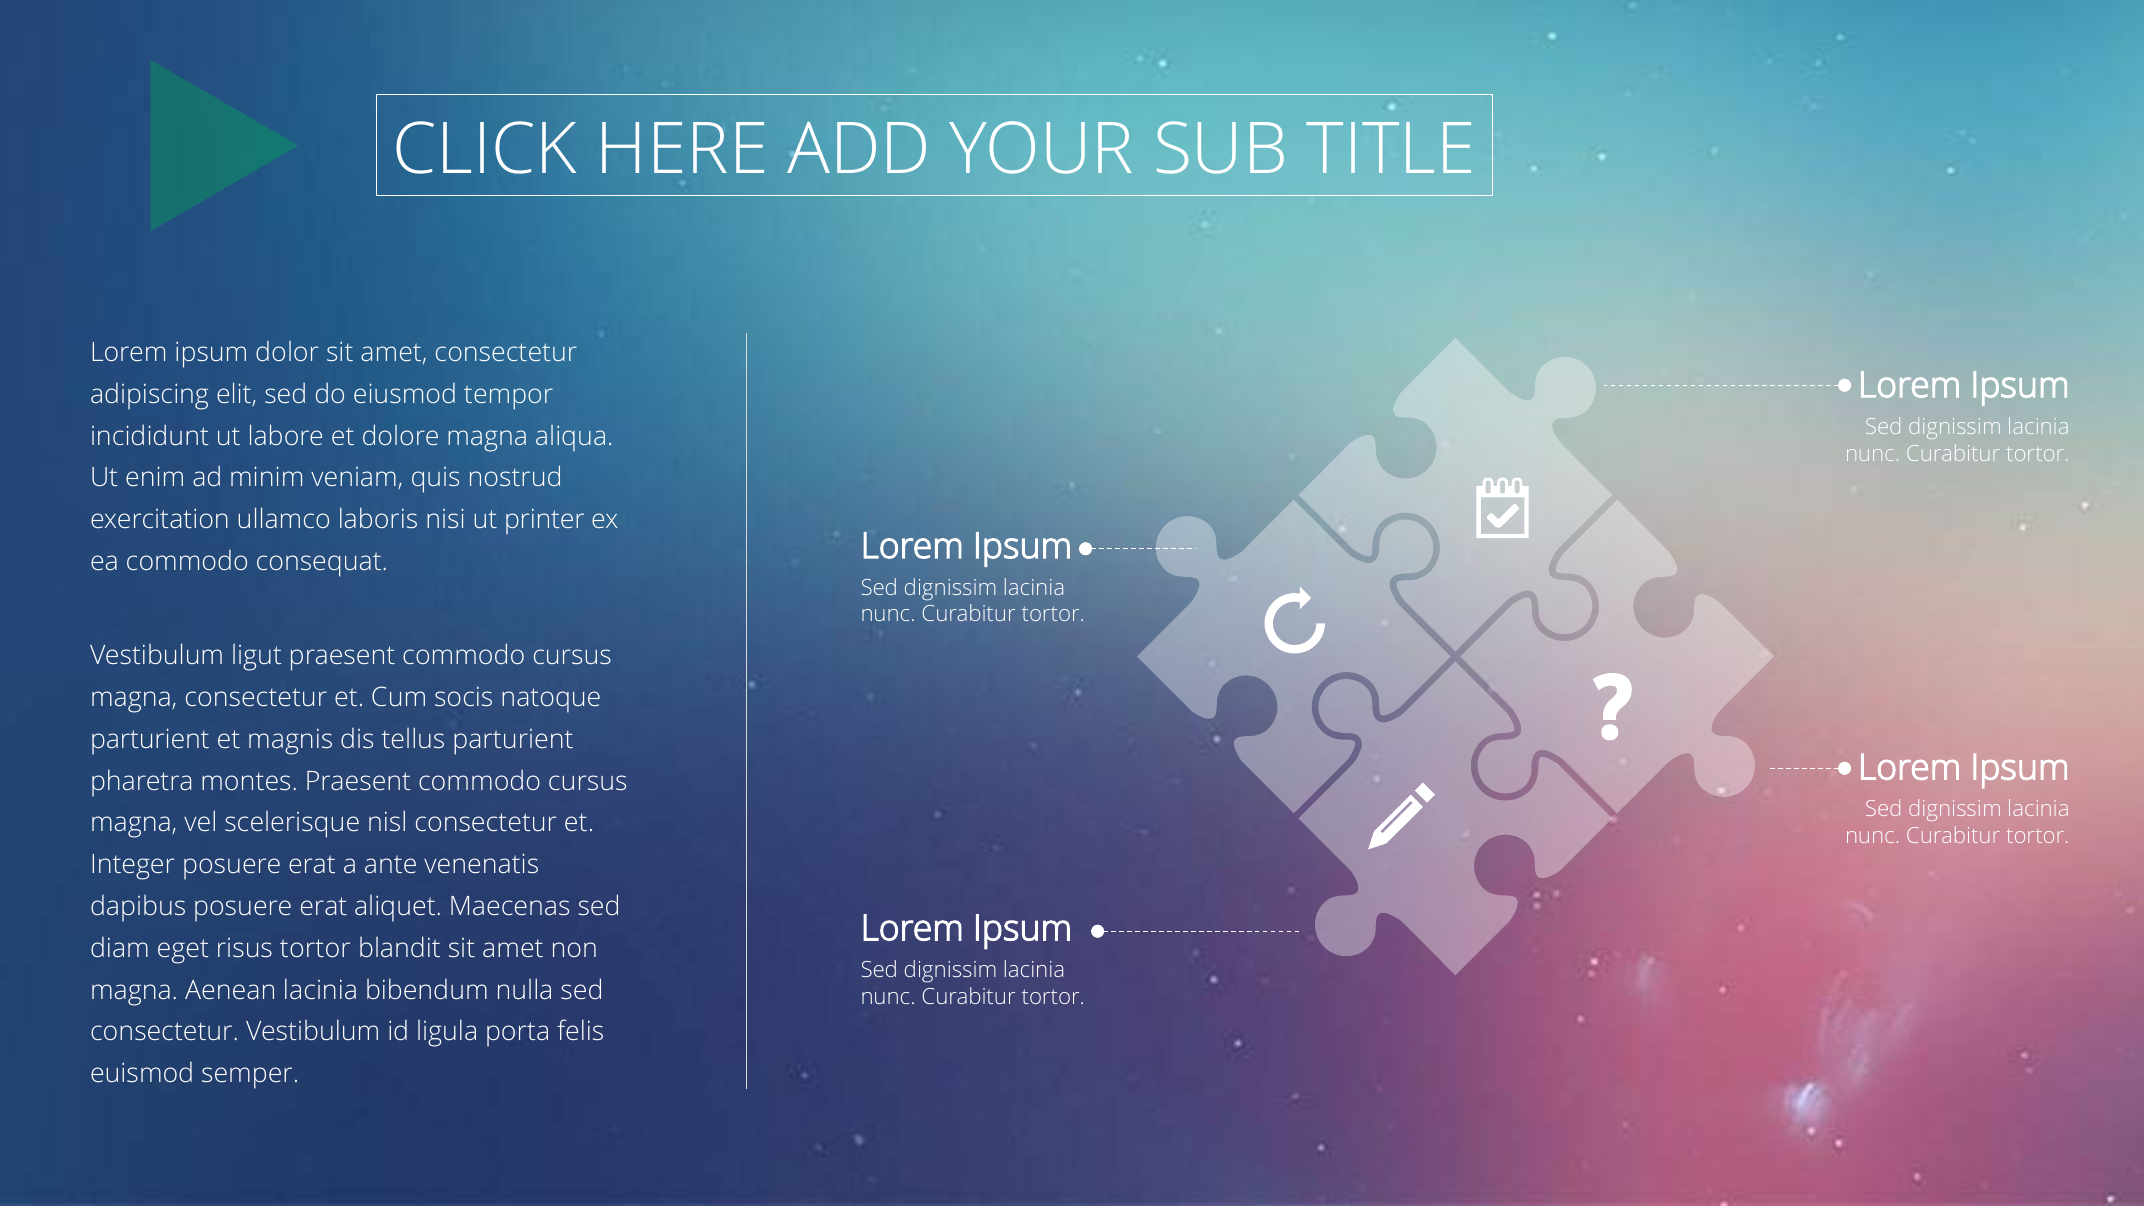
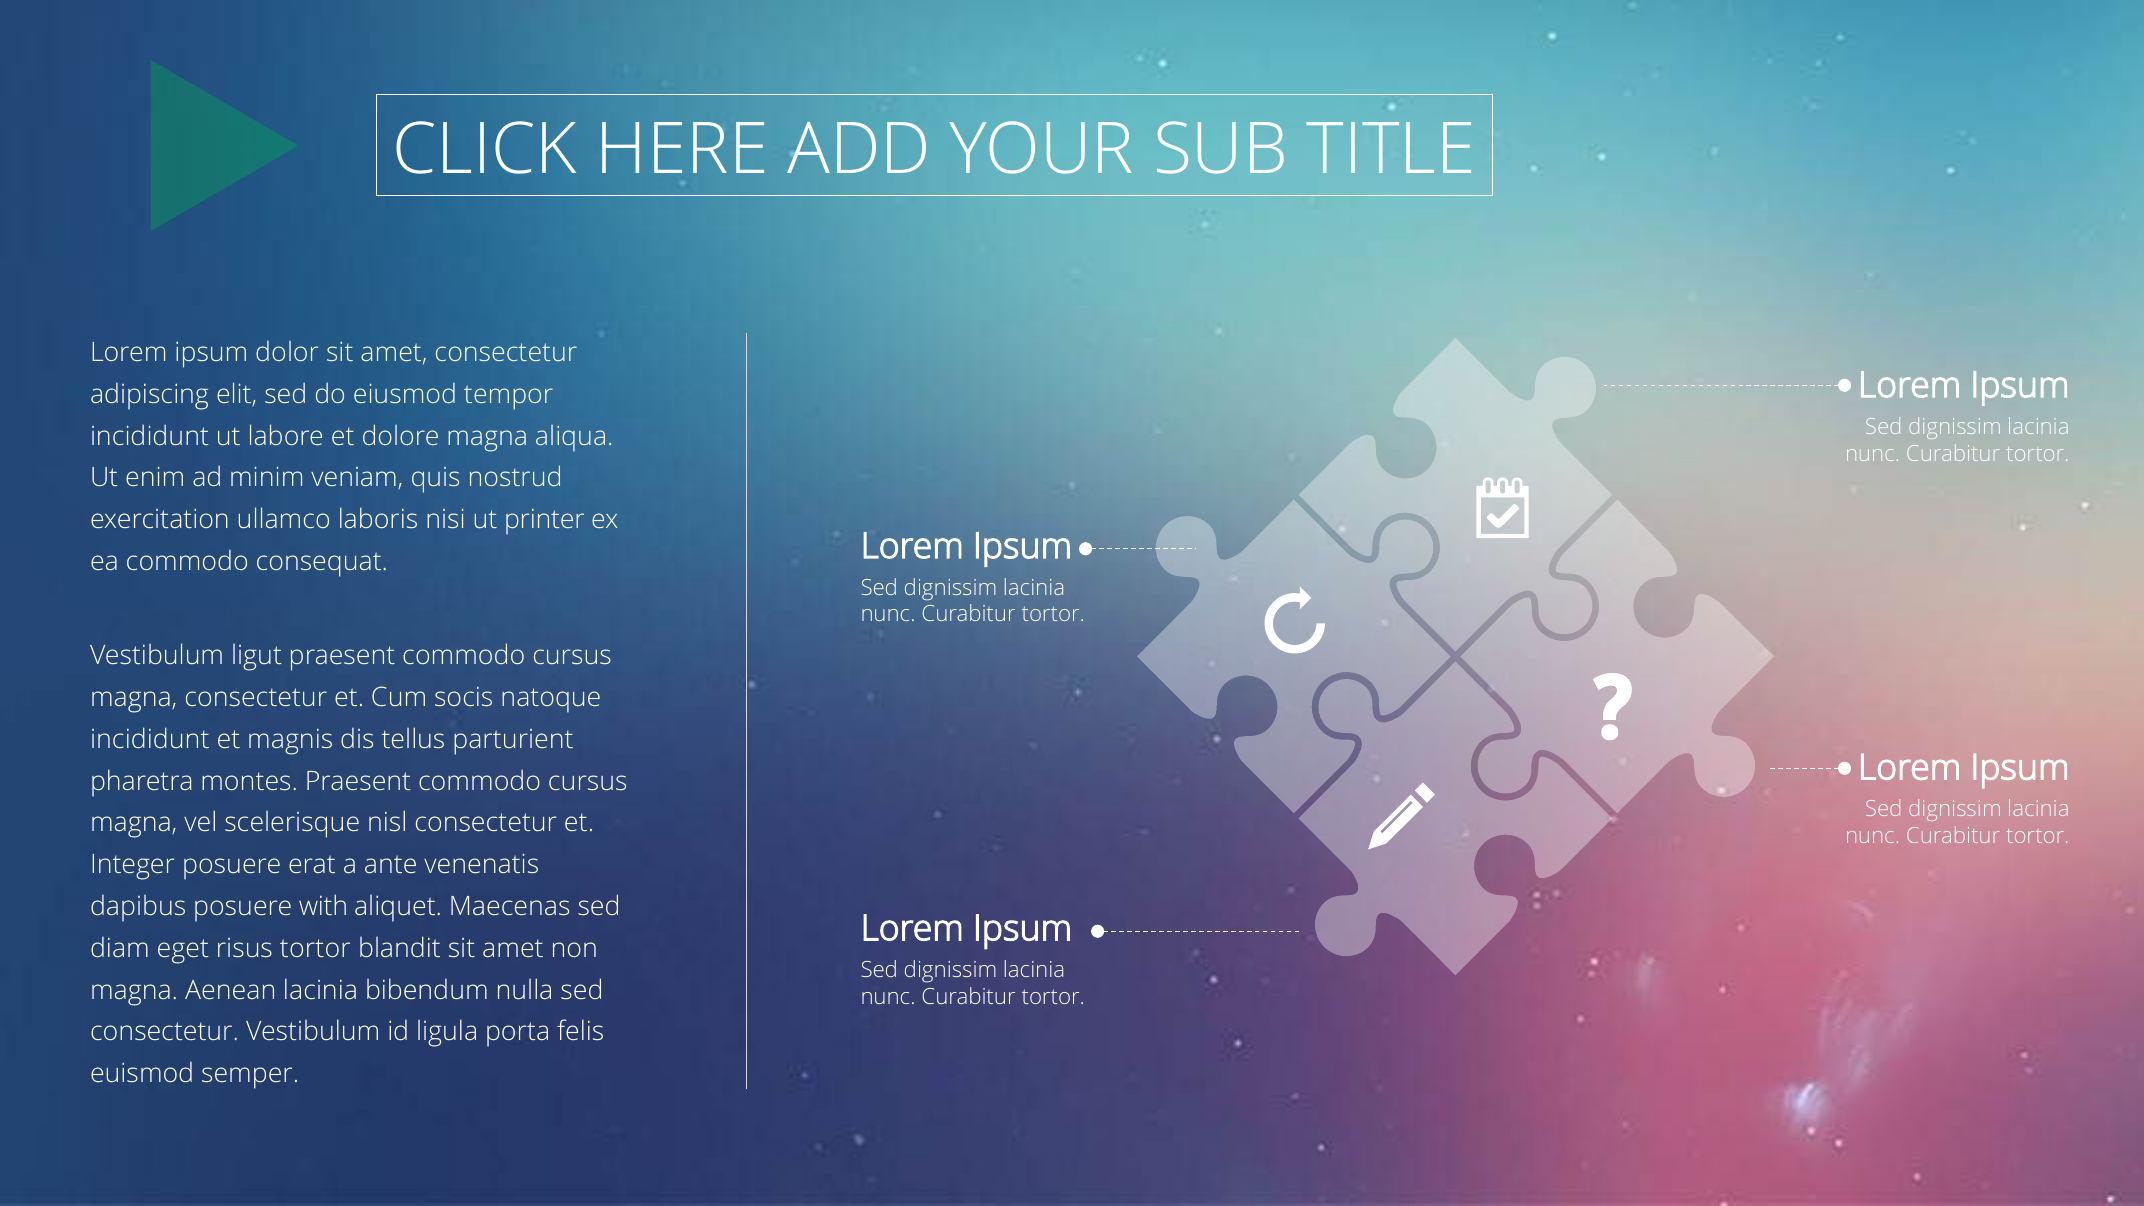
parturient: parturient -> incididunt (150, 740)
dapibus posuere erat: erat -> with (323, 907)
